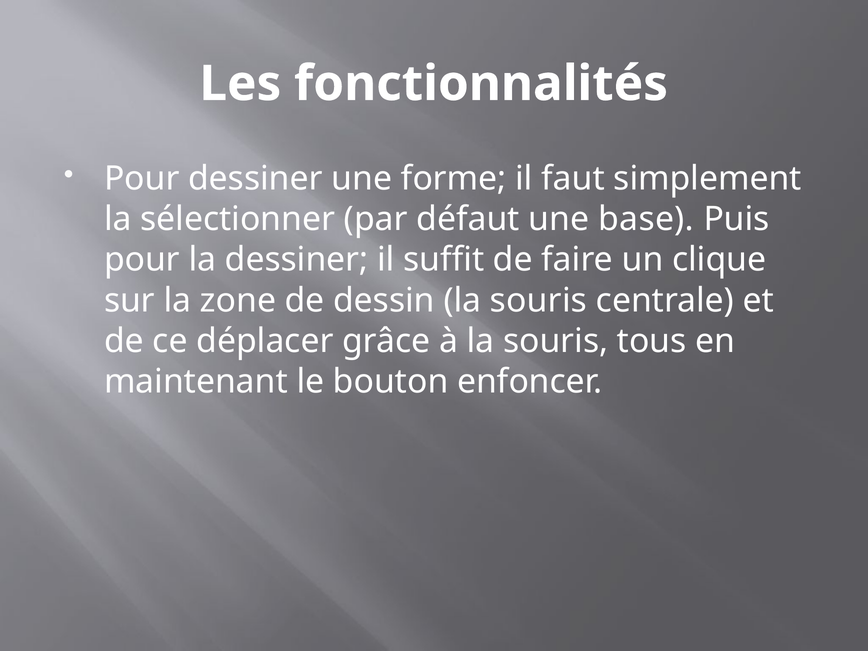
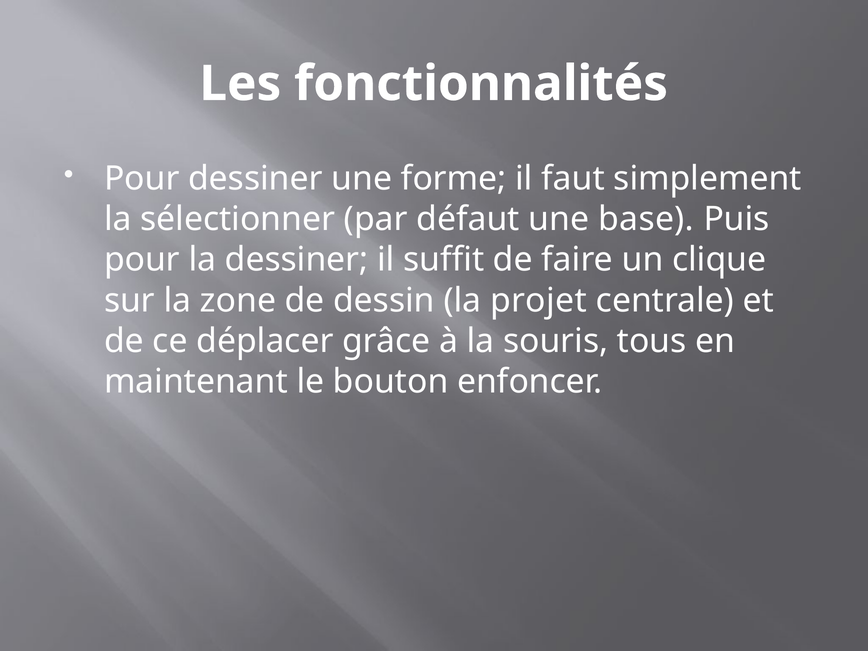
dessin la souris: souris -> projet (538, 300)
